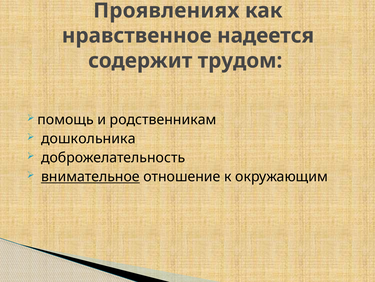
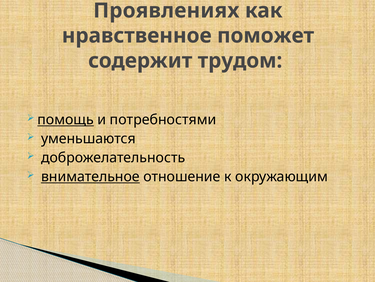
надеется: надеется -> поможет (266, 36)
помощь underline: none -> present (66, 119)
родственникам: родственникам -> потребностями (163, 119)
дошкольника: дошкольника -> уменьшаются (88, 138)
